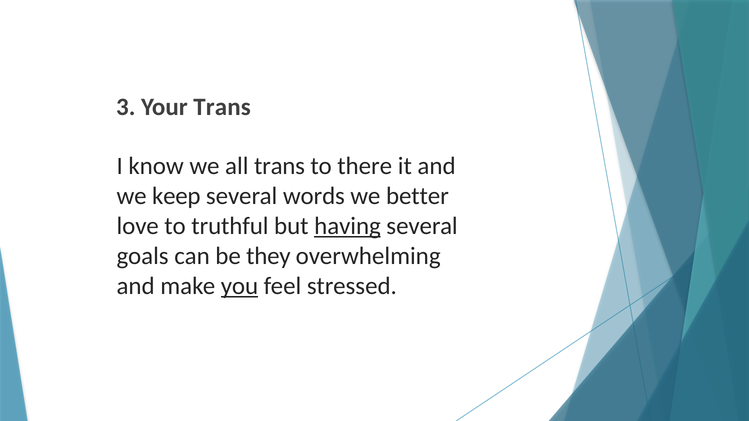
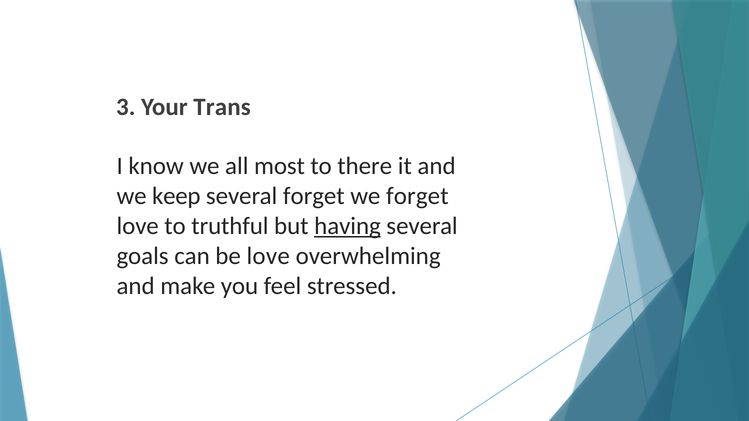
all trans: trans -> most (279, 166)
several words: words -> forget (314, 196)
we better: better -> forget (417, 196)
be they: they -> love (268, 256)
you underline: present -> none (239, 286)
